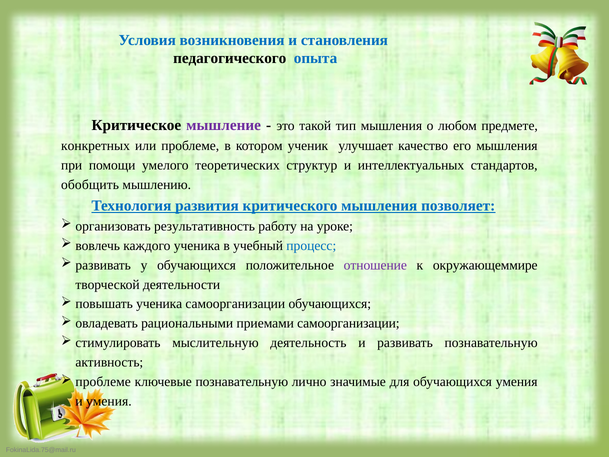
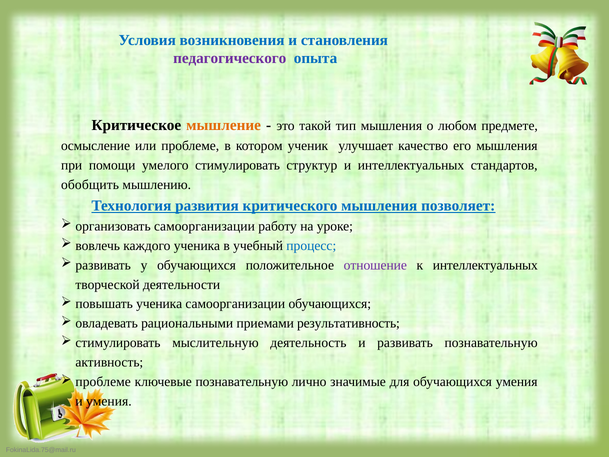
педагогического colour: black -> purple (230, 58)
мышление colour: purple -> orange (224, 125)
конкретных: конкретных -> осмысление (96, 146)
умелого теоретических: теоретических -> стимулировать (238, 165)
организовать результативность: результативность -> самоорганизации (204, 226)
к окружающеммире: окружающеммире -> интеллектуальных (485, 265)
приемами самоорганизации: самоорганизации -> результативность (348, 323)
